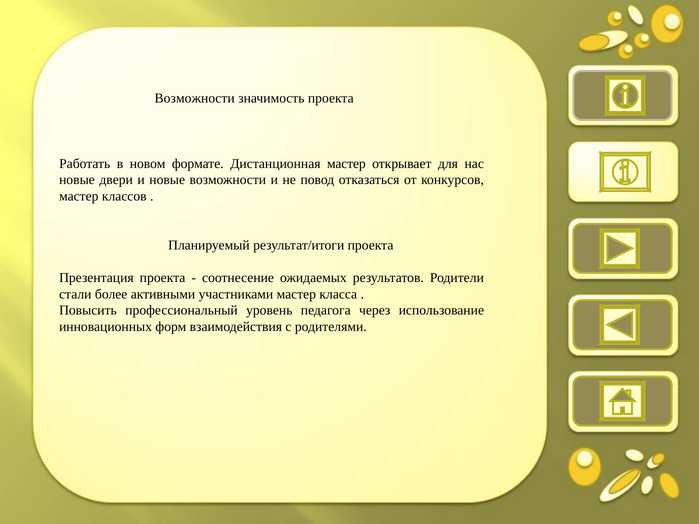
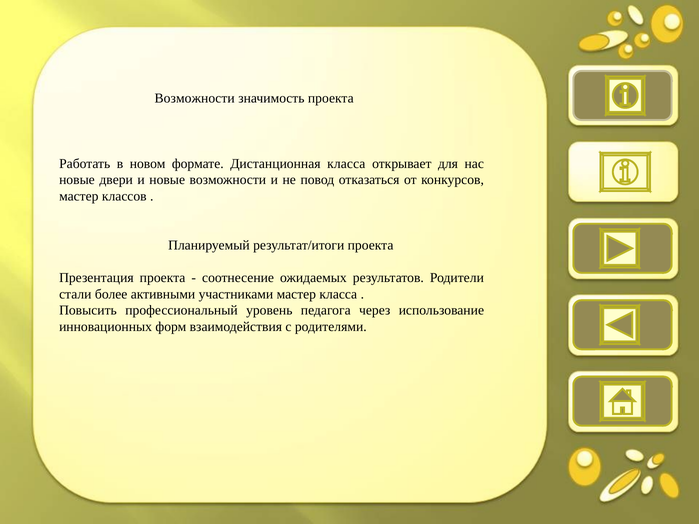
Дистанционная мастер: мастер -> класса (346, 164)
